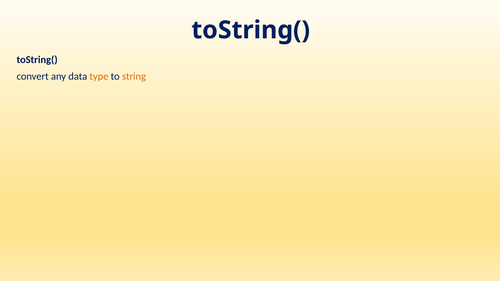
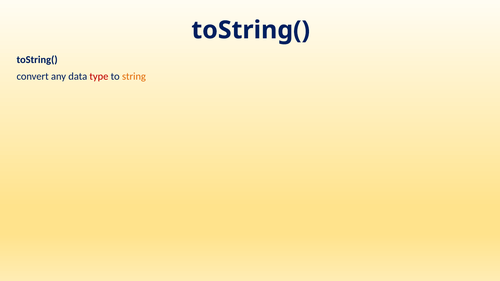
type colour: orange -> red (99, 76)
